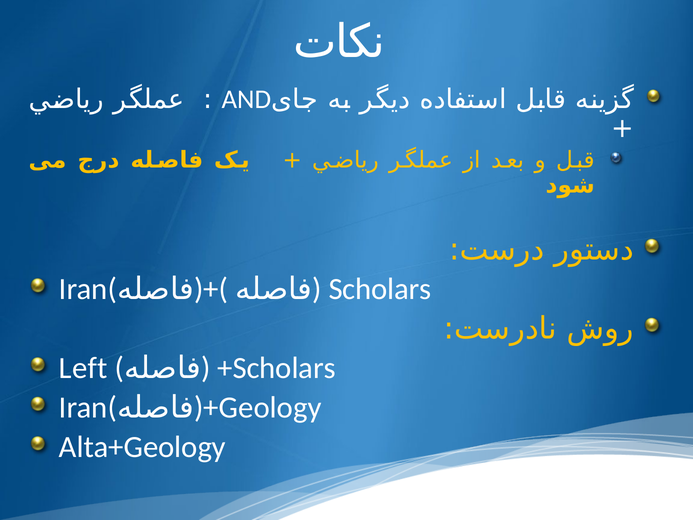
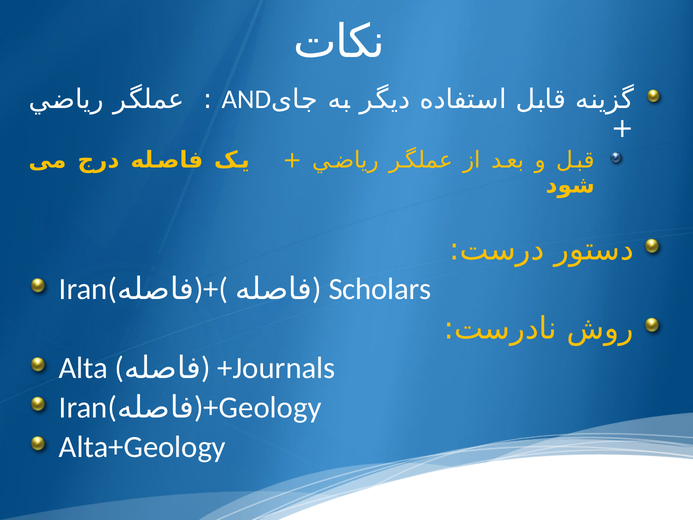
Left: Left -> Alta (83, 368)
+Scholars: +Scholars -> +Journals (276, 368)
